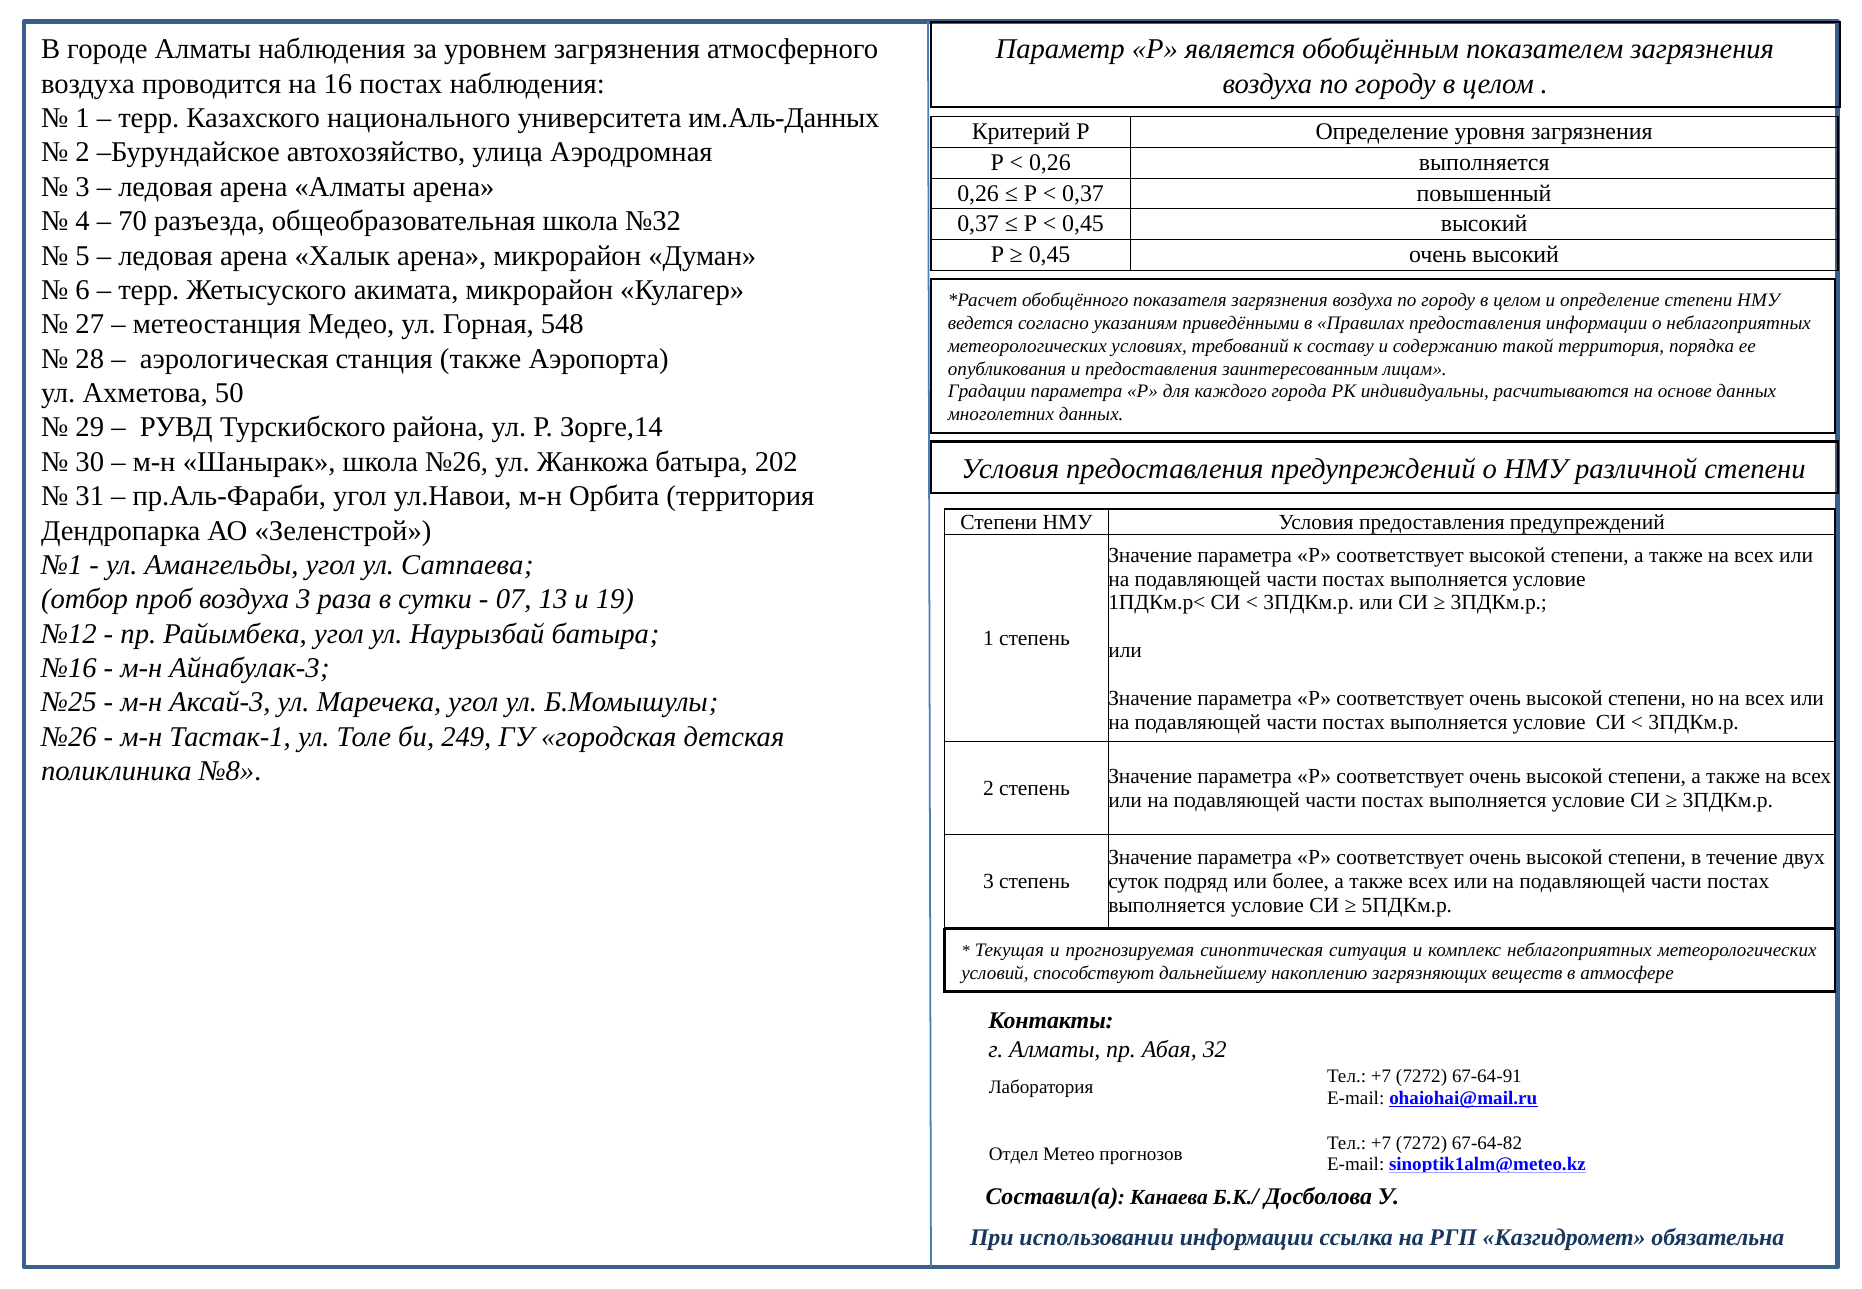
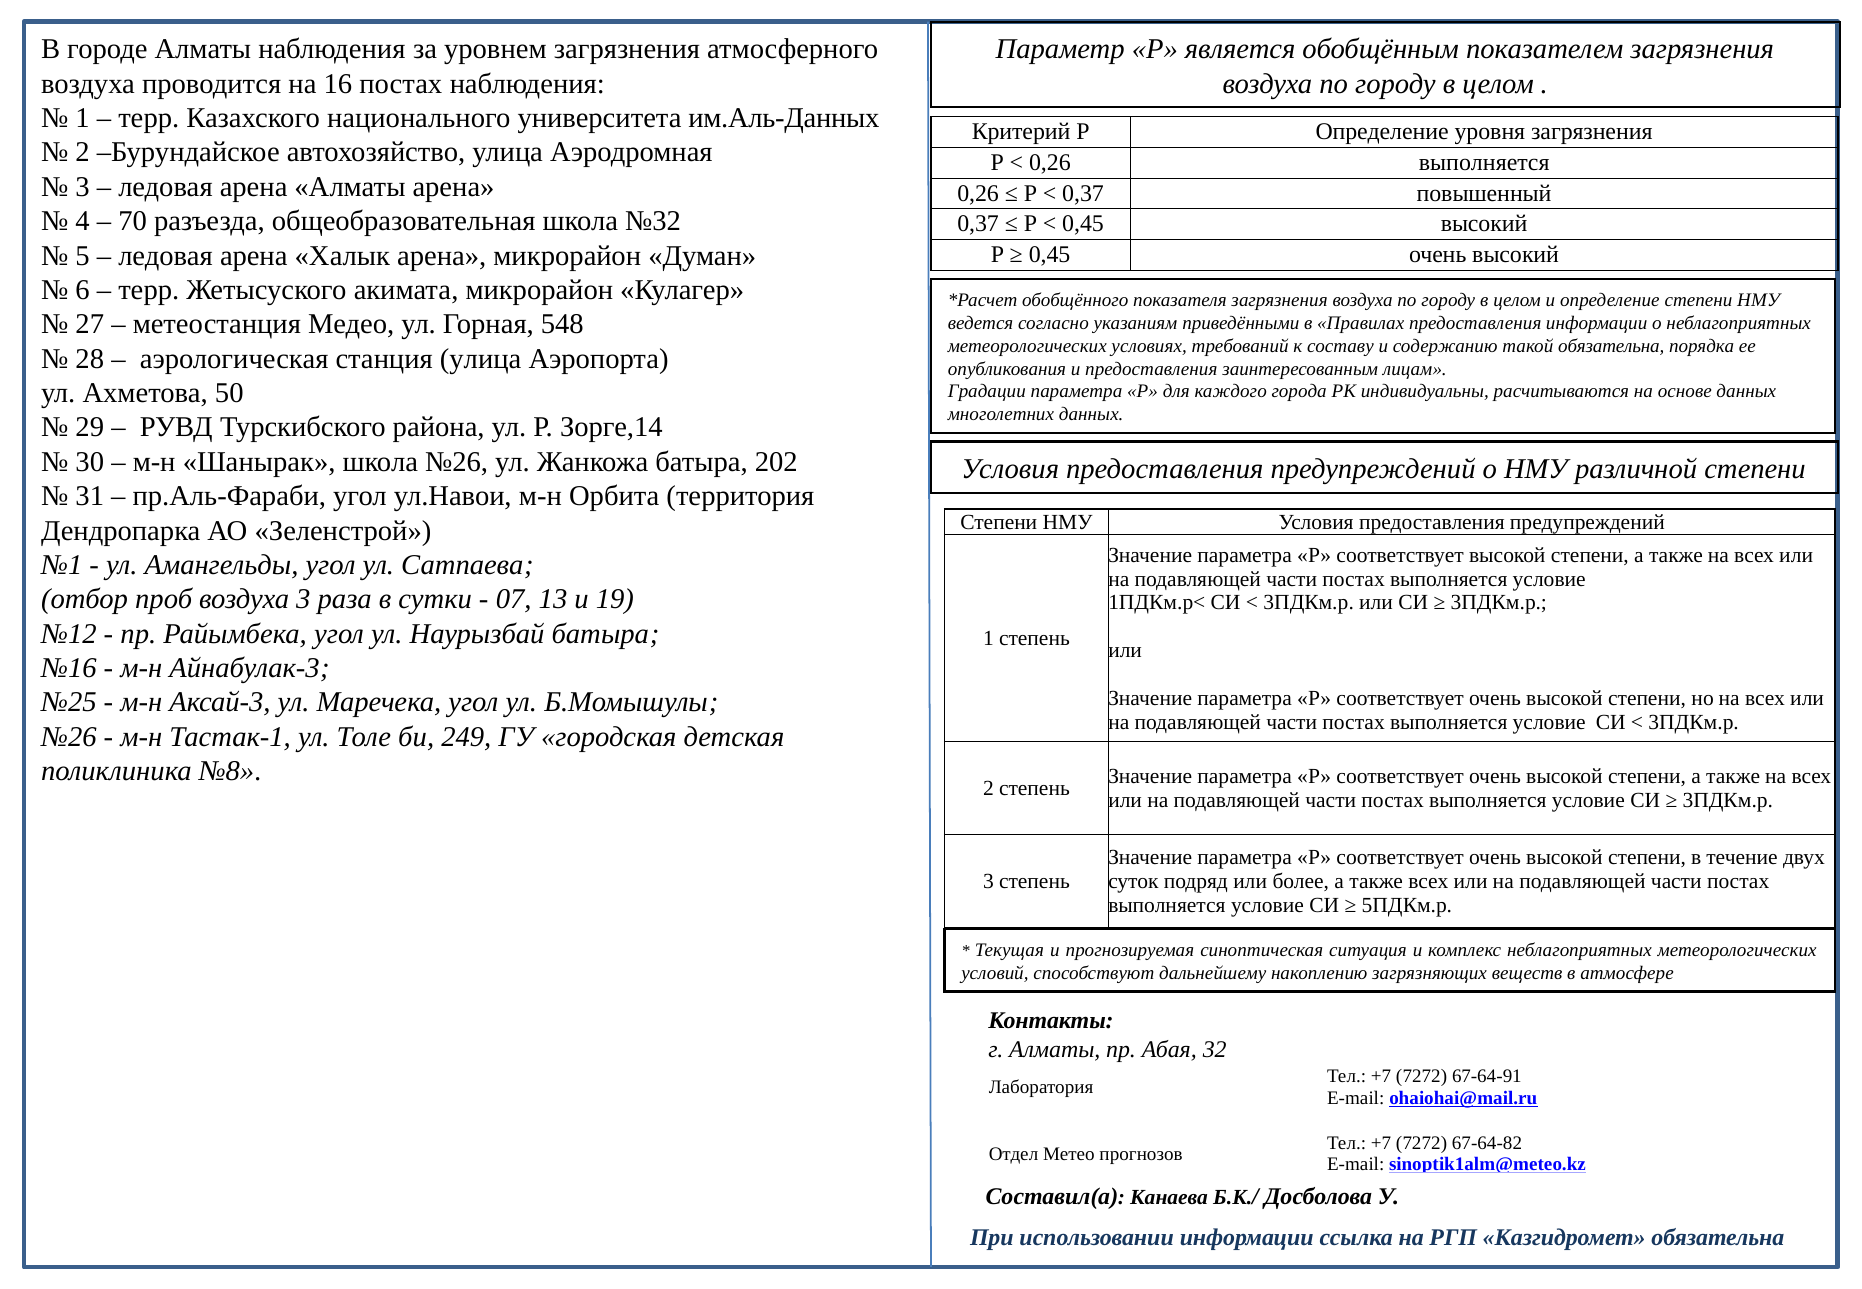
такой территория: территория -> обязательна (1611, 346)
станция также: также -> улица (481, 359)
